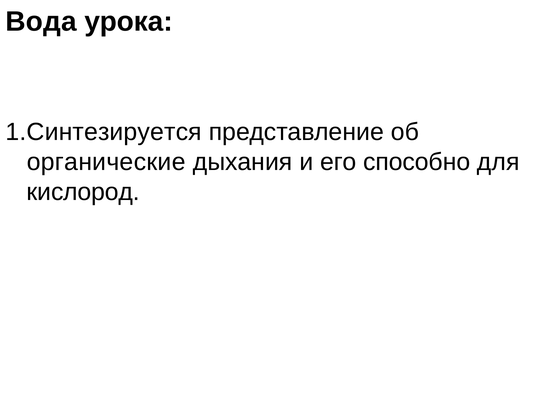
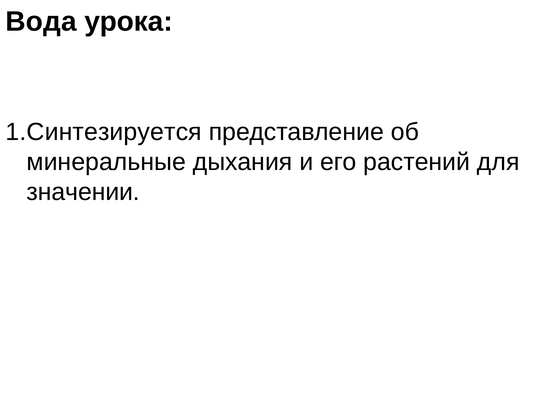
органические: органические -> минеральные (106, 162)
способно: способно -> растений (417, 162)
кислород: кислород -> значении (83, 192)
